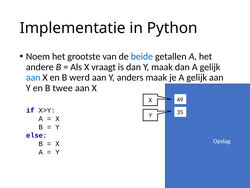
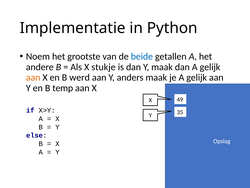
vraagt: vraagt -> stukje (104, 67)
aan colour: blue -> orange (33, 77)
twee: twee -> temp (63, 88)
